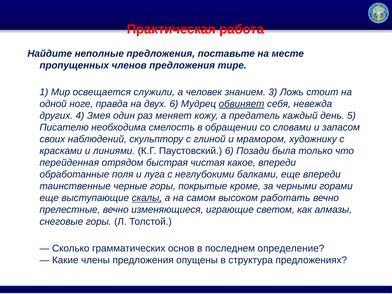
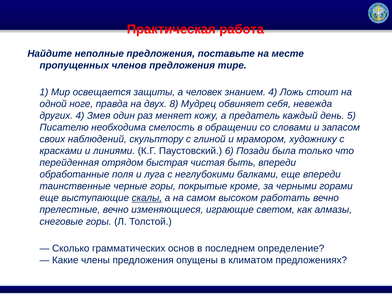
служили: служили -> защиты (154, 92)
знанием 3: 3 -> 4 (273, 92)
двух 6: 6 -> 8 (174, 104)
обвиняет underline: present -> none (242, 104)
какое: какое -> быть (242, 163)
структура: структура -> климатом (251, 260)
